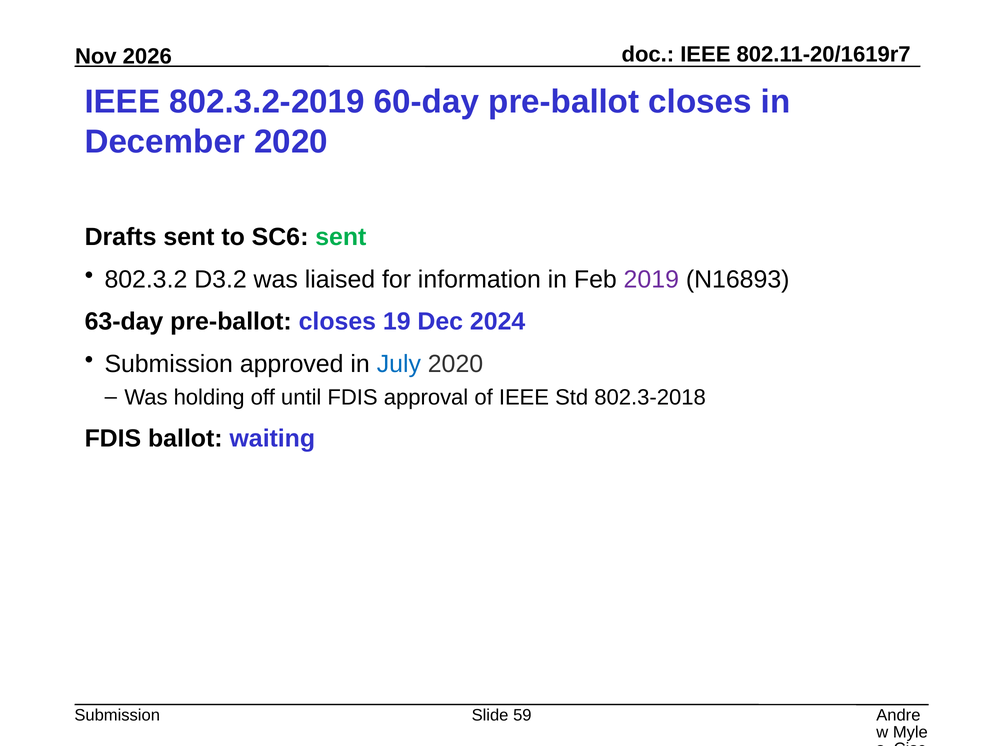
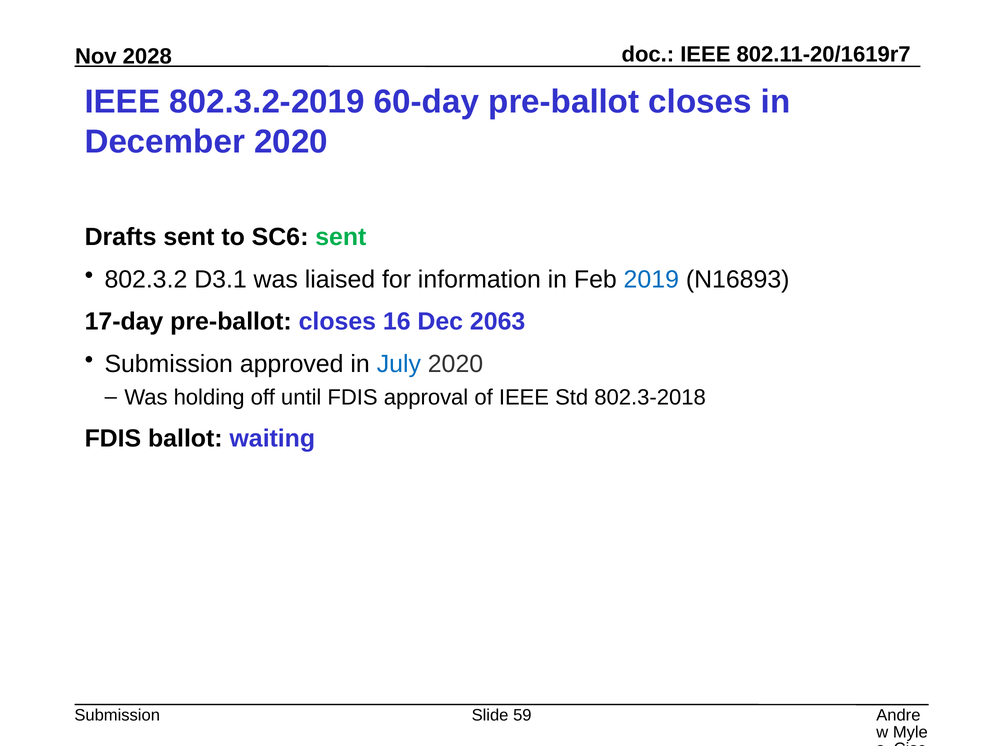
2026: 2026 -> 2028 (147, 57)
D3.2: D3.2 -> D3.1 (221, 280)
2019 colour: purple -> blue (651, 280)
63-day: 63-day -> 17-day (124, 322)
19: 19 -> 16 (397, 322)
2024: 2024 -> 2063 (498, 322)
